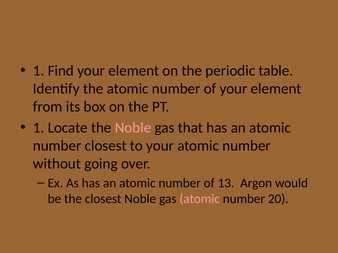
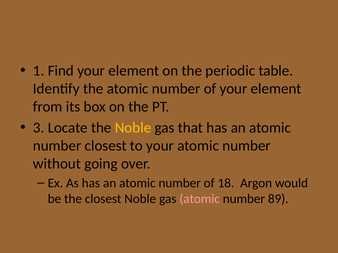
1: 1 -> 3 (39, 128)
Noble colour: pink -> yellow (133, 128)
13: 13 -> 18 (226, 183)
20: 20 -> 89 (278, 199)
